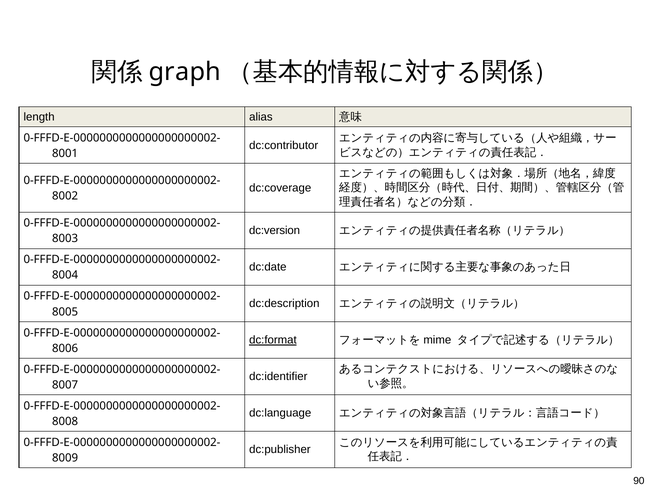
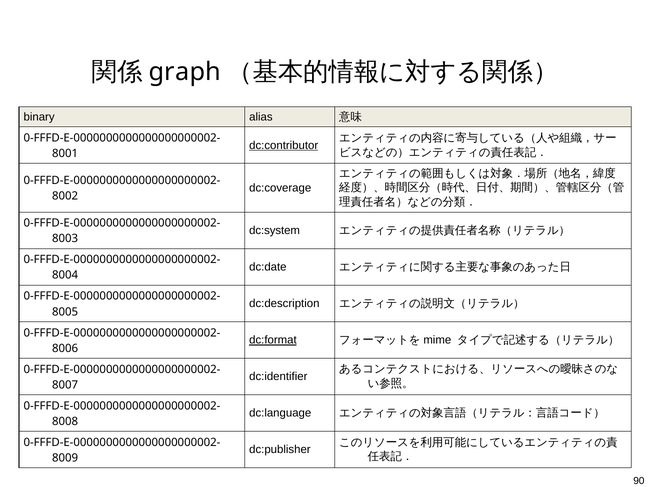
length: length -> binary (39, 117)
dc:contributor underline: none -> present (284, 145)
dc:version: dc:version -> dc:system (275, 230)
